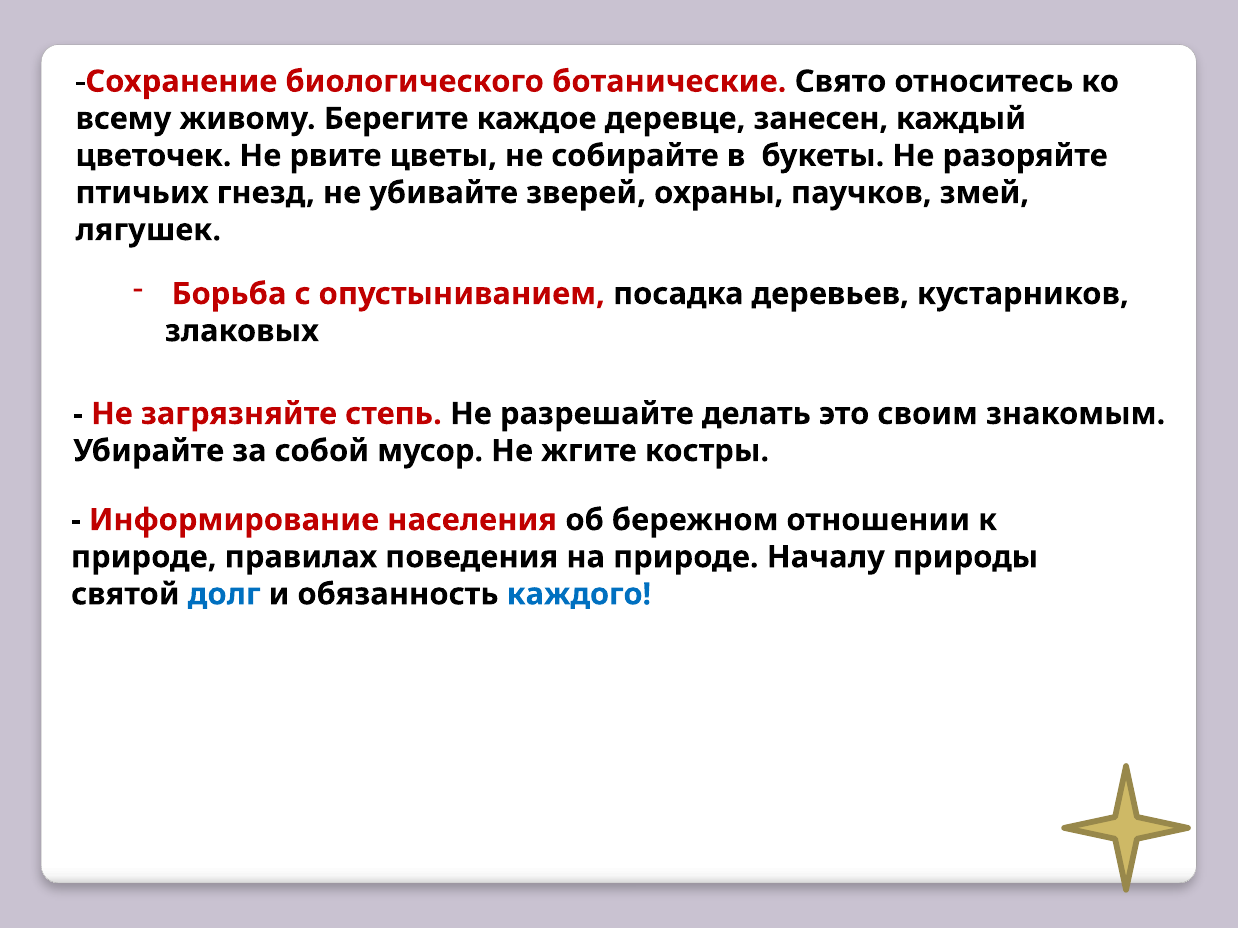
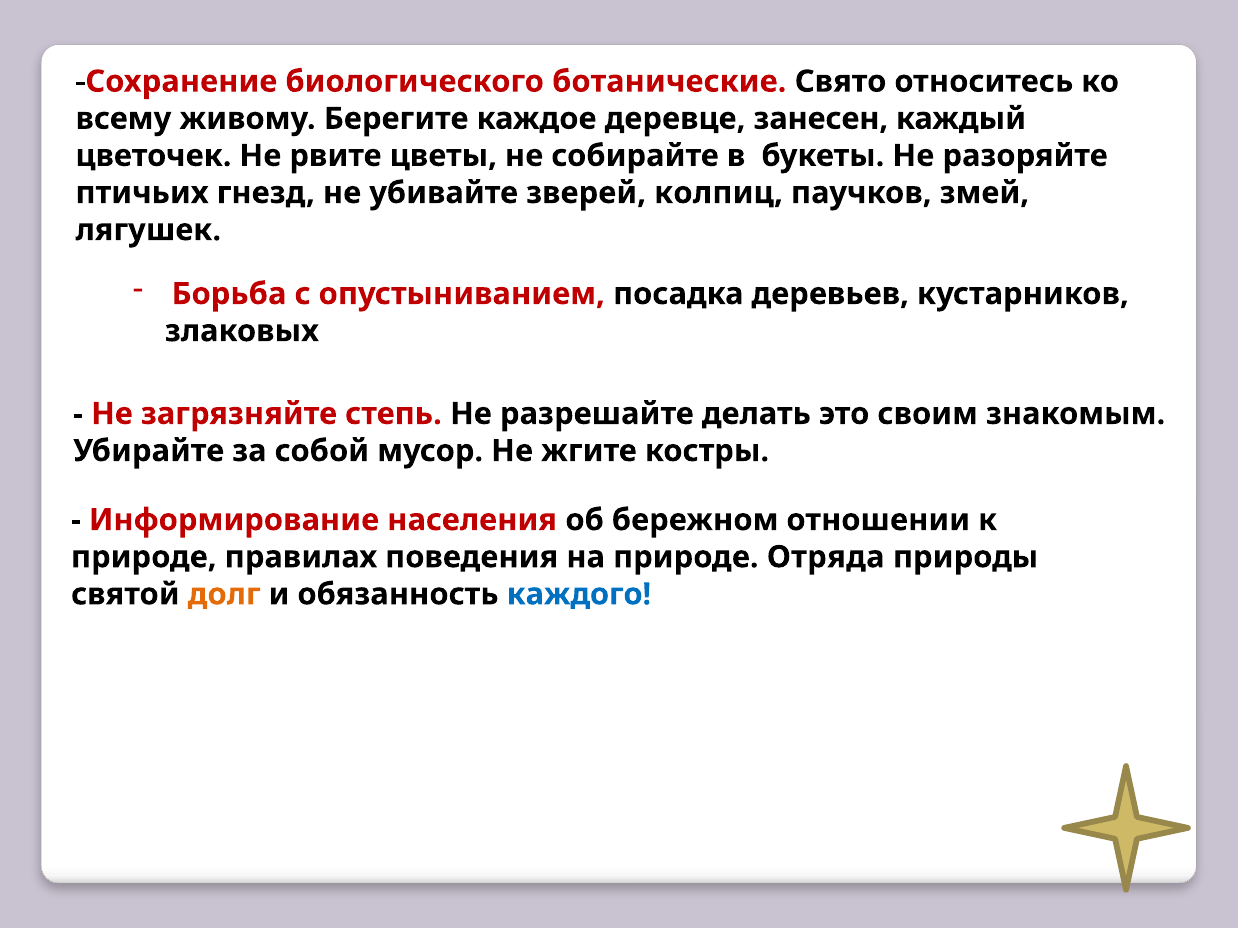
охраны: охраны -> колпиц (718, 193)
Началу: Началу -> Отряда (826, 557)
долг colour: blue -> orange (224, 595)
